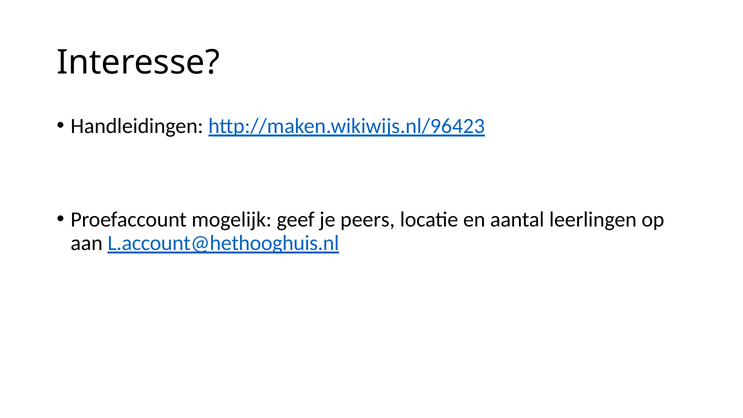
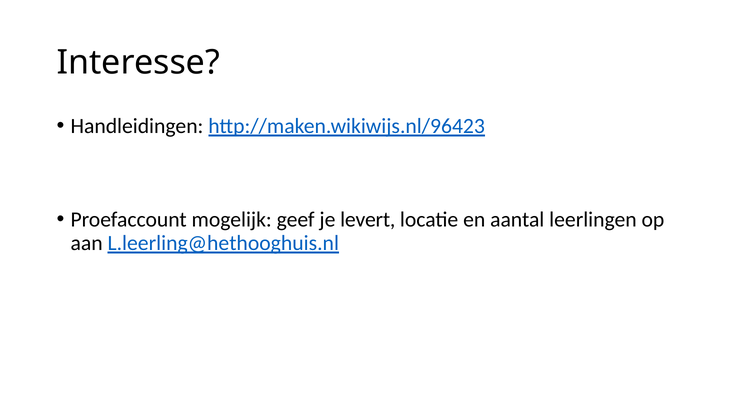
peers: peers -> levert (368, 219)
L.account@hethooghuis.nl: L.account@hethooghuis.nl -> L.leerling@hethooghuis.nl (223, 243)
